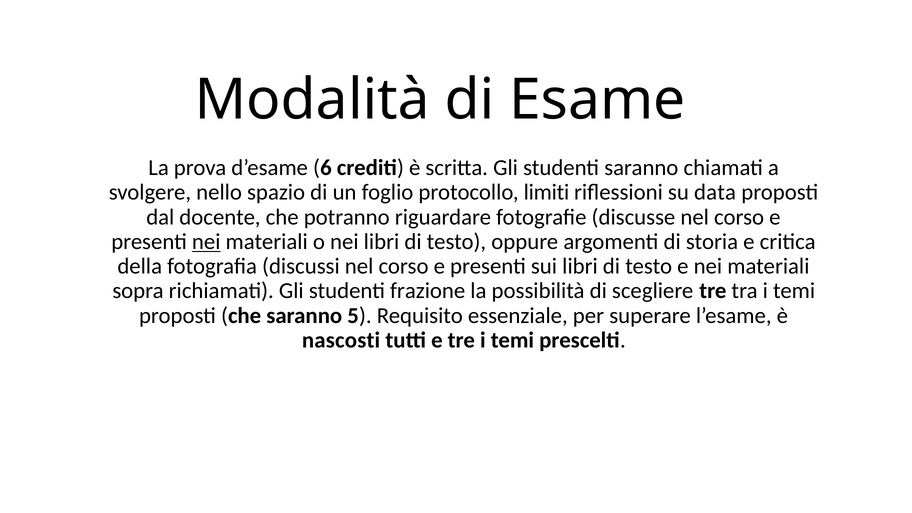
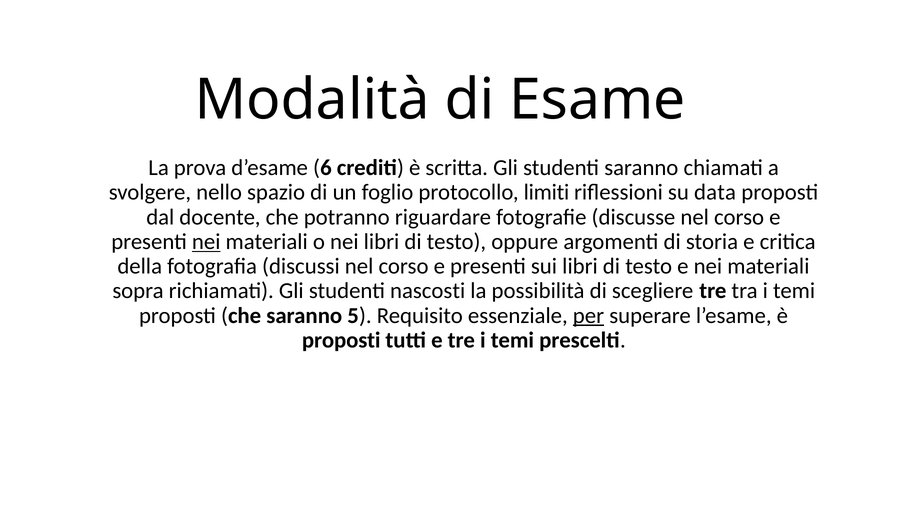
frazione: frazione -> nascosti (428, 291)
per underline: none -> present (588, 316)
nascosti: nascosti -> proposti (341, 340)
